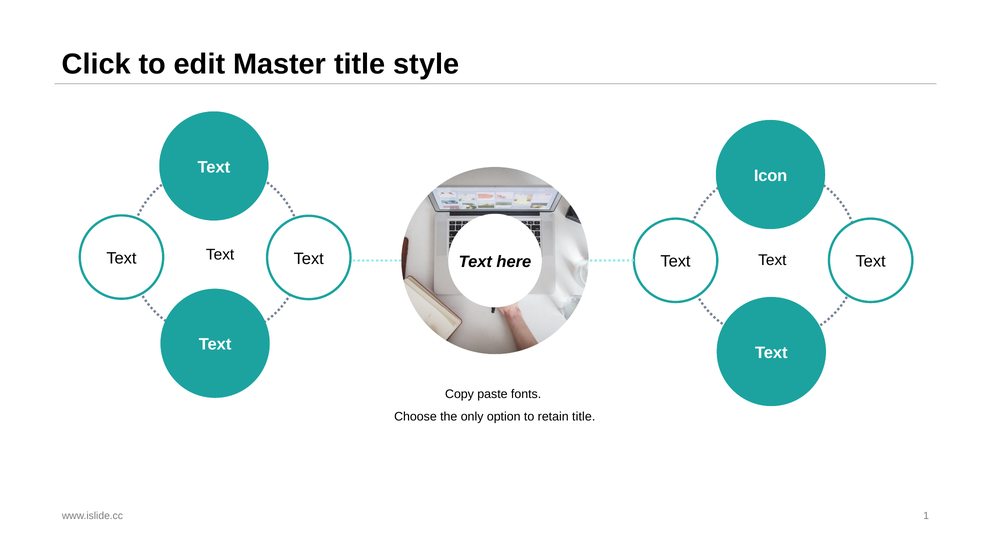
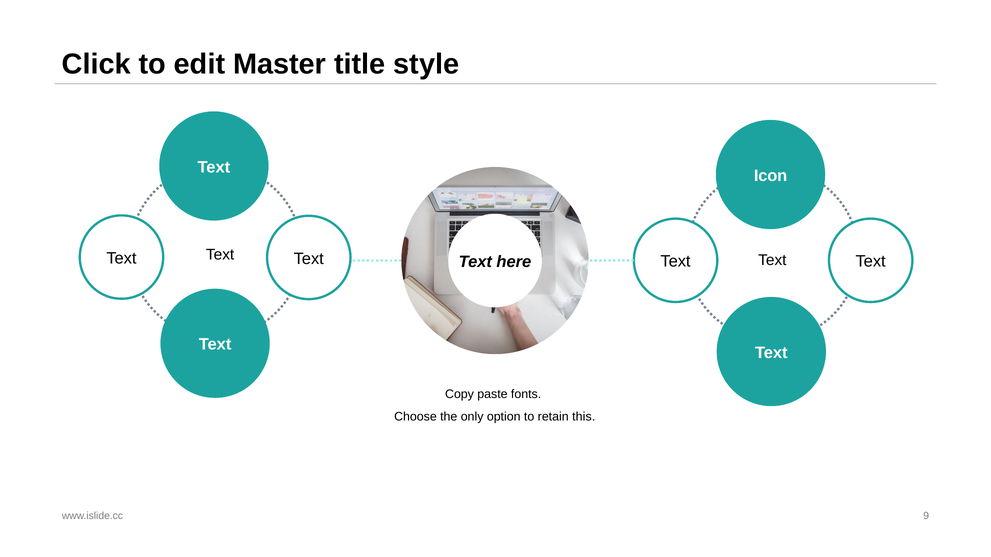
retain title: title -> this (584, 417)
1: 1 -> 9 (926, 516)
